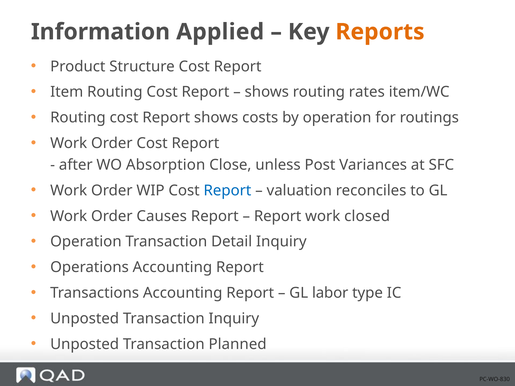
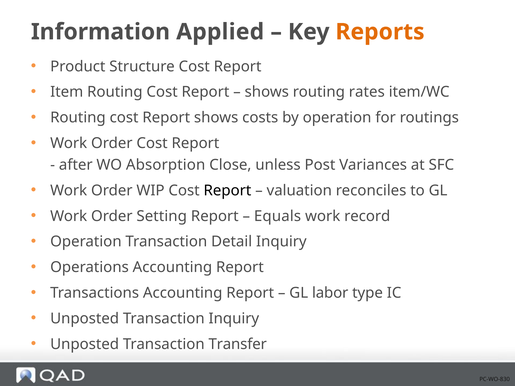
Report colour: blue -> black (227, 191)
Causes: Causes -> Setting (162, 216)
Report: Report -> Equals (278, 216)
closed: closed -> record (367, 216)
Planned: Planned -> Transfer (238, 344)
